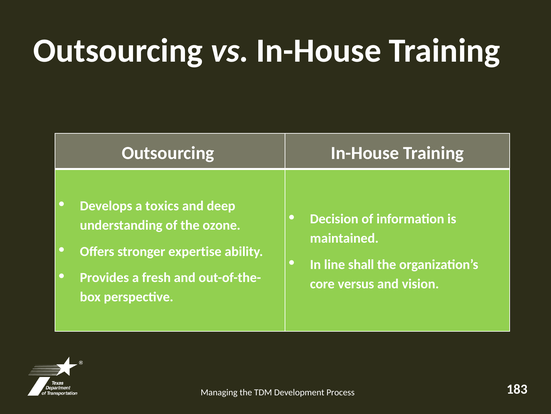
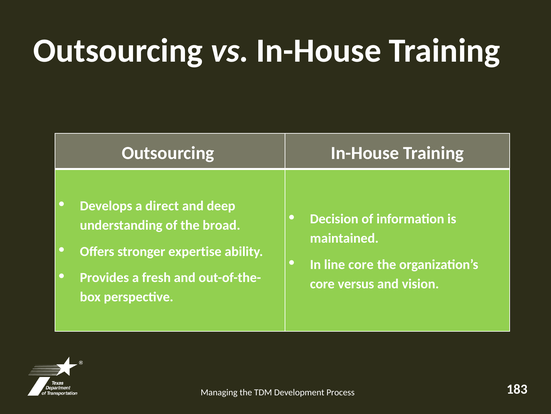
toxics: toxics -> direct (162, 205)
ozone: ozone -> broad (221, 225)
line shall: shall -> core (361, 264)
